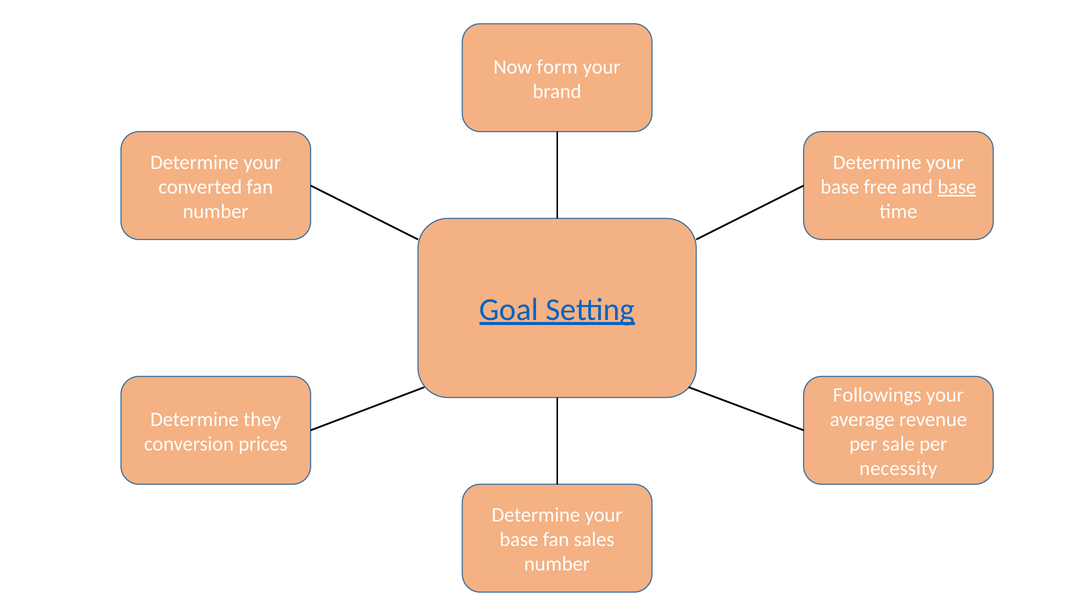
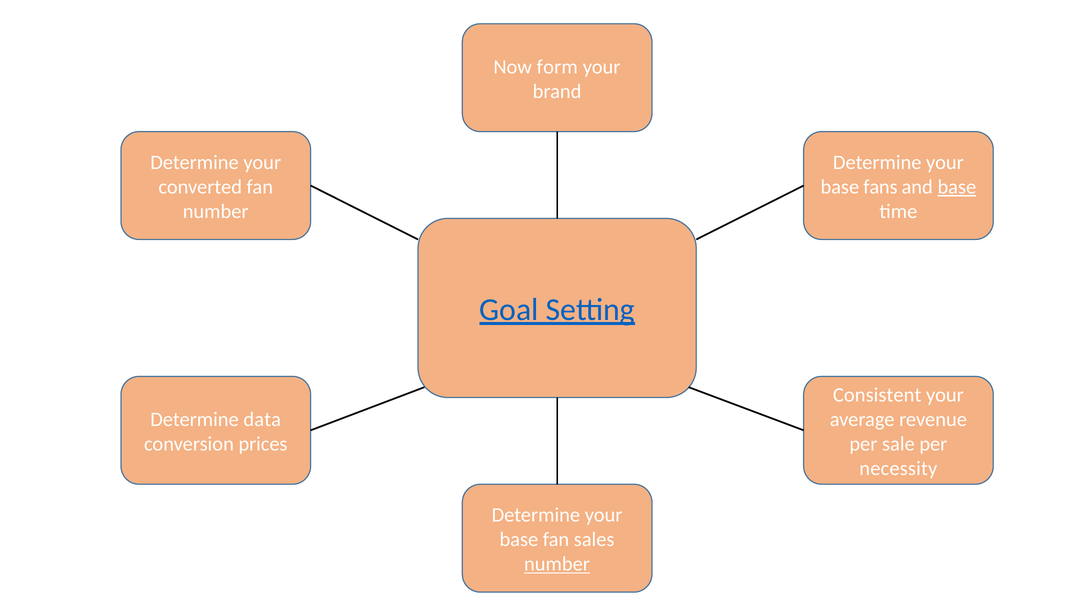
free: free -> fans (880, 187)
Followings: Followings -> Consistent (877, 394)
they: they -> data (262, 419)
number underline: none -> present (557, 564)
